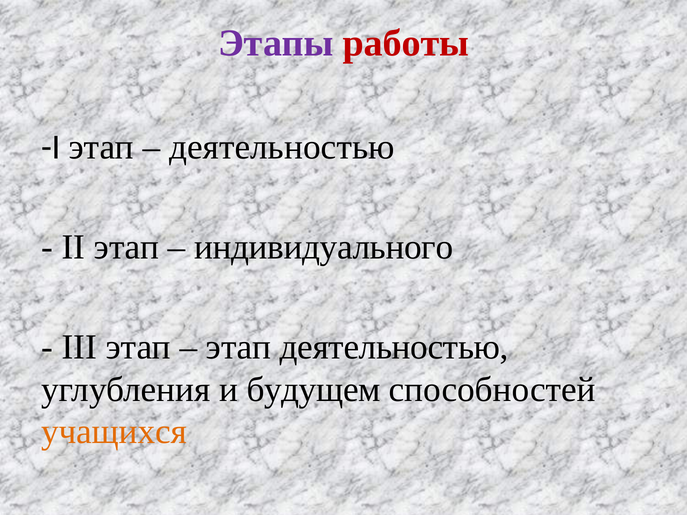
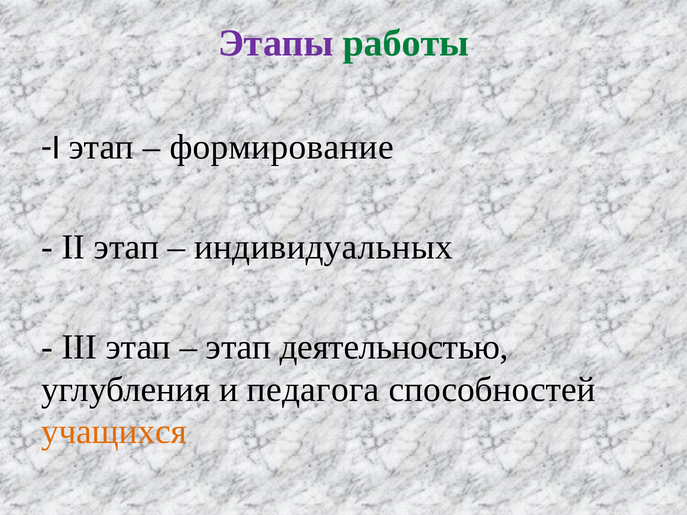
работы colour: red -> green (406, 43)
деятельностью: деятельностью -> формирование (282, 147)
индивидуального: индивидуального -> индивидуальных (323, 247)
будущем: будущем -> педагога (313, 390)
